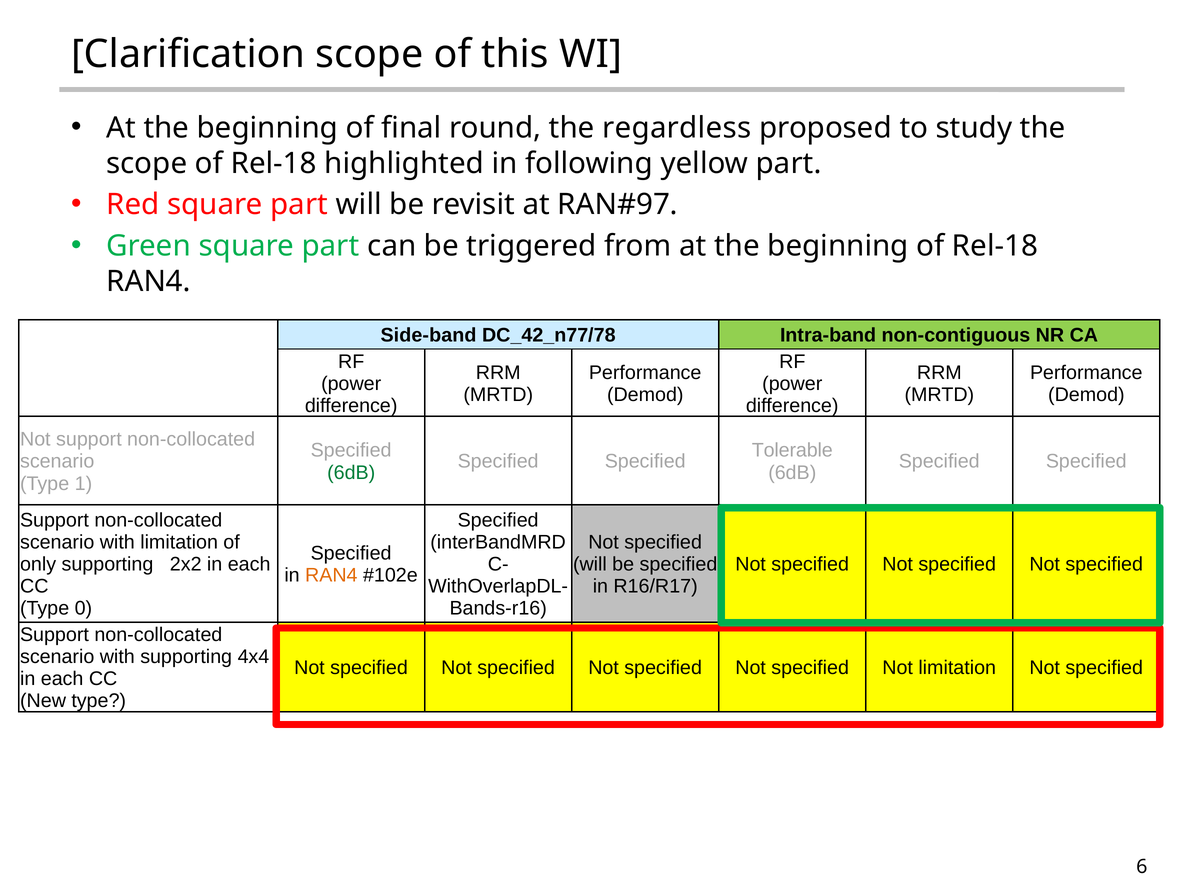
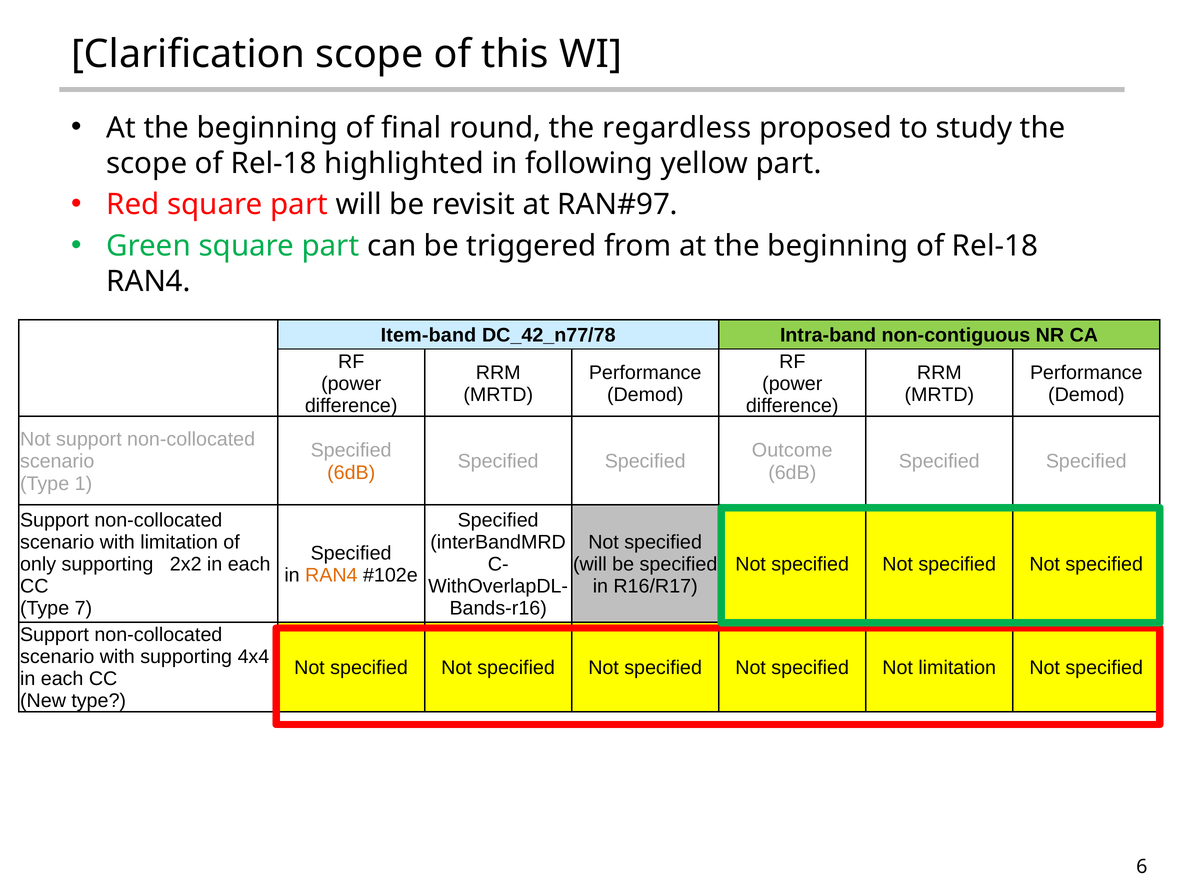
Side-band: Side-band -> Item-band (428, 335)
Tolerable: Tolerable -> Outcome (792, 451)
6dB colour: green -> orange (351, 473)
0: 0 -> 7 (83, 609)
